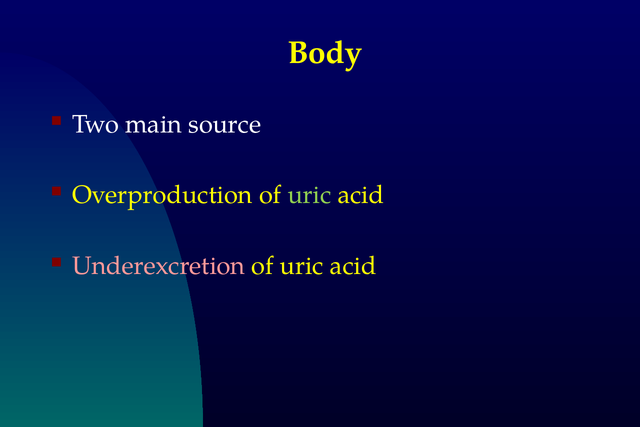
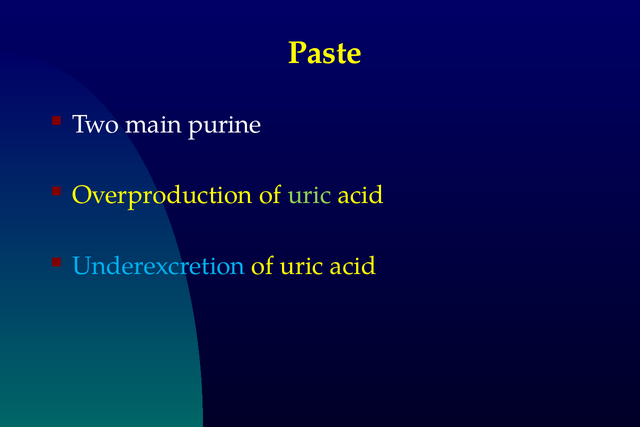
Body: Body -> Paste (325, 53)
source: source -> purine (225, 124)
Underexcretion colour: pink -> light blue (159, 266)
